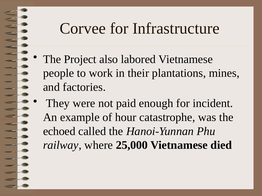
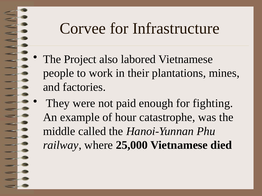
incident: incident -> fighting (213, 104)
echoed: echoed -> middle (59, 132)
